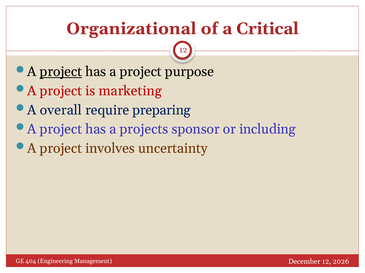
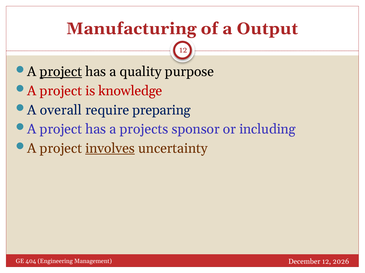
Organizational: Organizational -> Manufacturing (131, 29)
Critical: Critical -> Output (267, 29)
has a project: project -> quality (141, 72)
marketing: marketing -> knowledge (130, 91)
involves underline: none -> present (110, 149)
